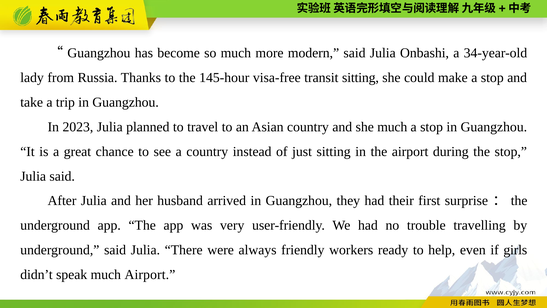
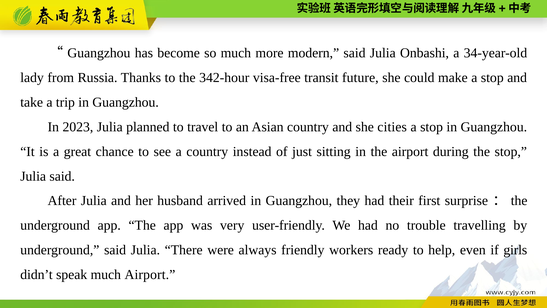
145-hour: 145-hour -> 342-hour (224, 78)
transit sitting: sitting -> future (360, 78)
she much: much -> cities (392, 127)
